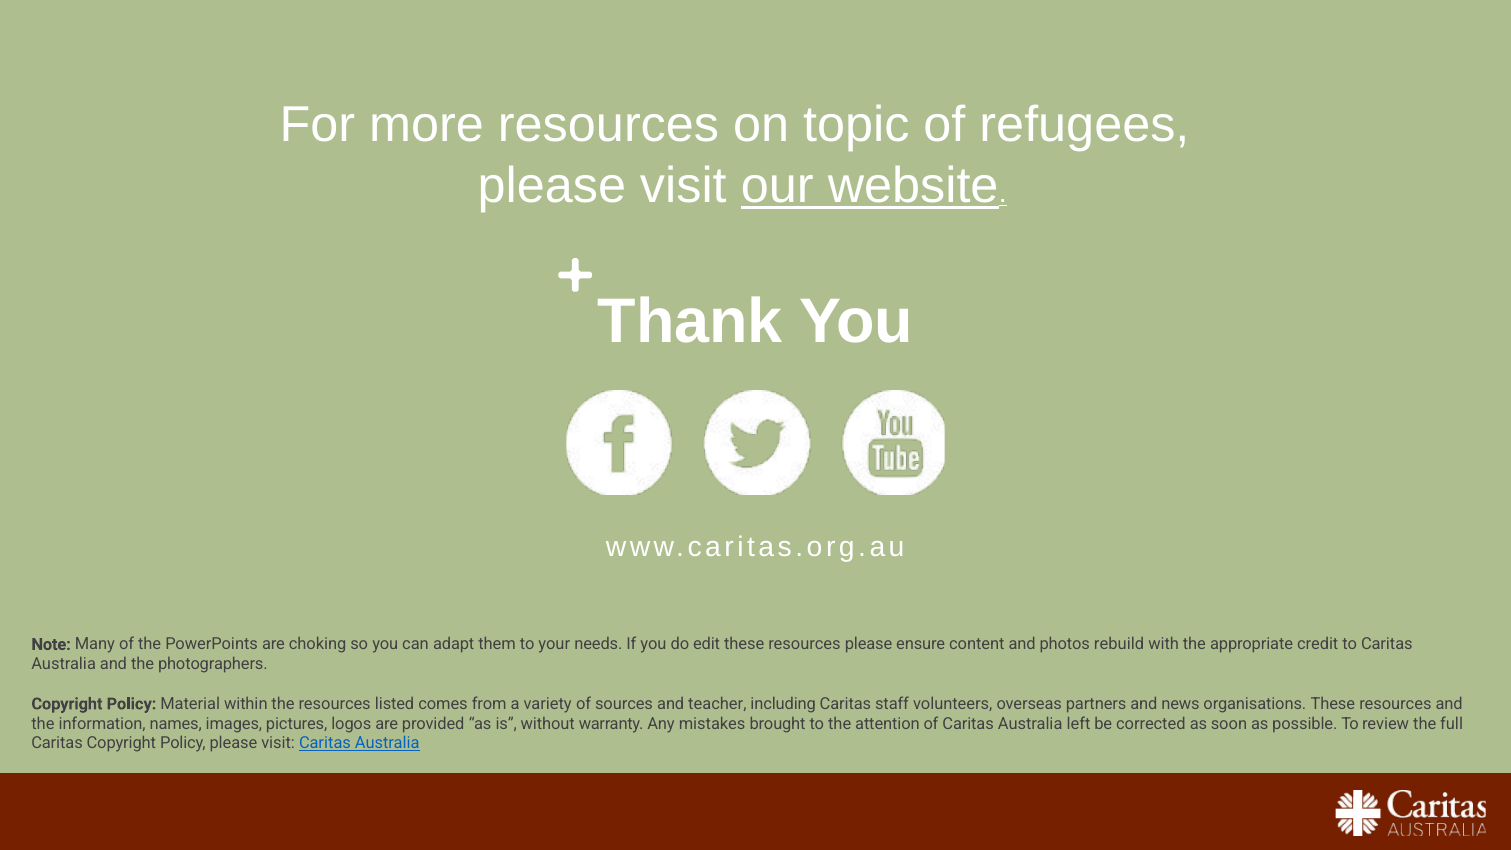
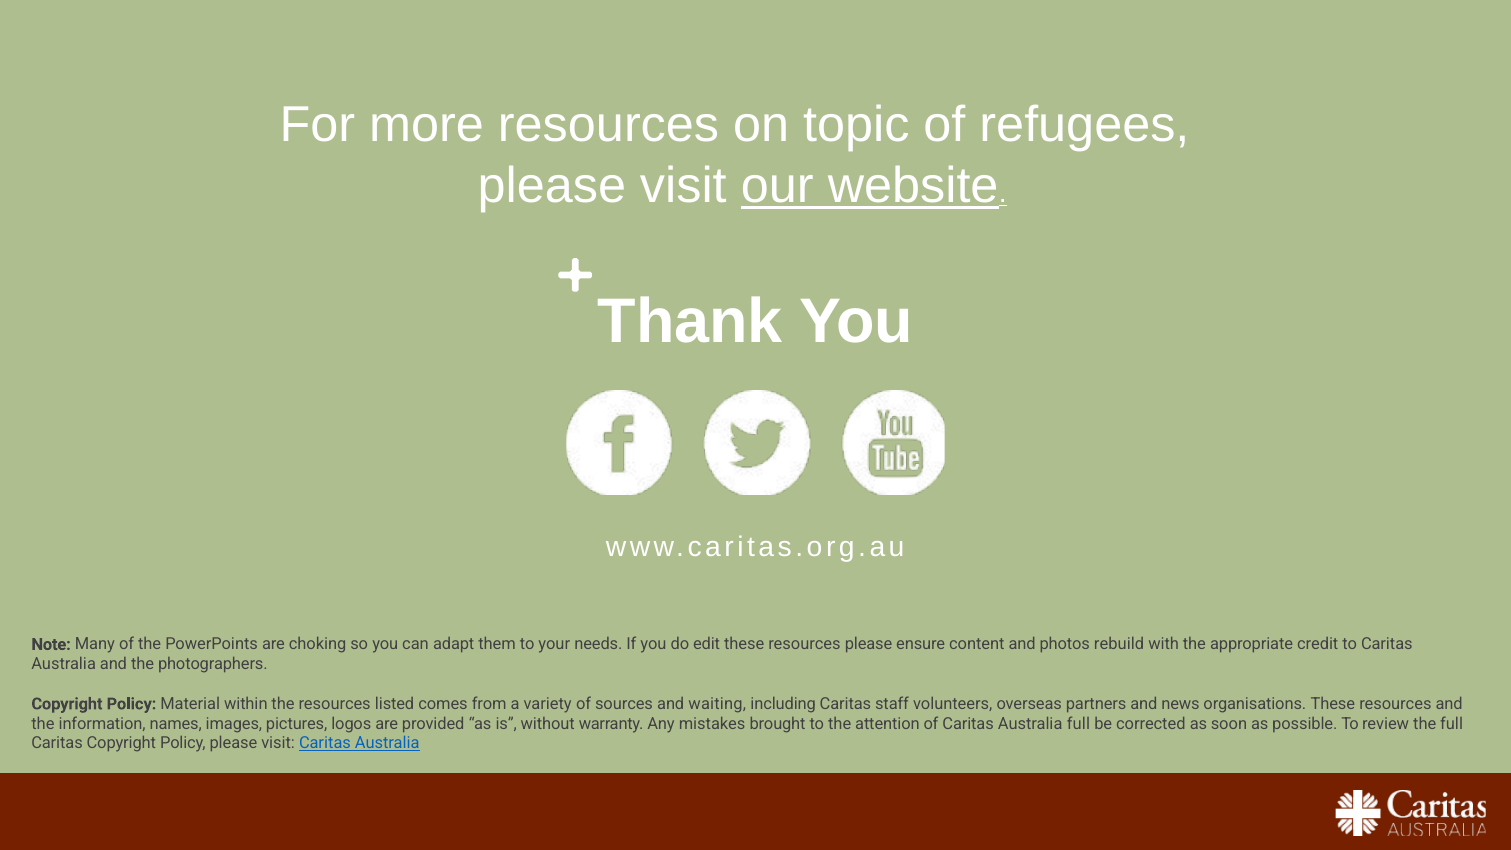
teacher: teacher -> waiting (717, 704)
Australia left: left -> full (1078, 724)
